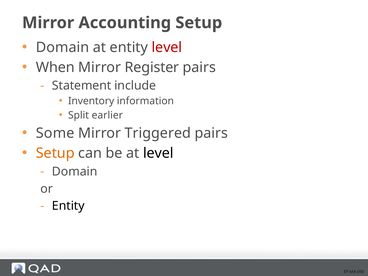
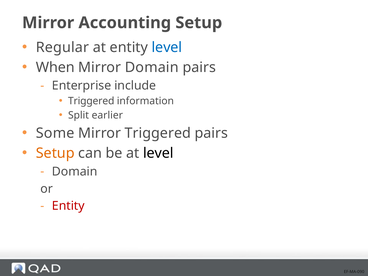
Domain: Domain -> Regular (62, 47)
level colour: red -> blue (167, 47)
Mirror Register: Register -> Domain (152, 67)
Statement: Statement -> Enterprise (82, 86)
Inventory: Inventory -> Triggered (91, 101)
Entity colour: black -> red (68, 206)
